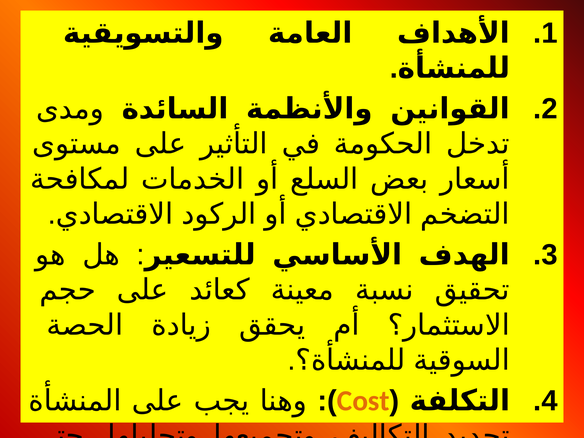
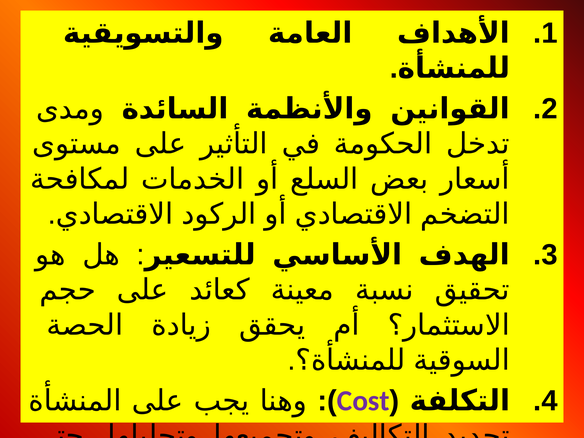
Cost colour: orange -> purple (363, 401)
